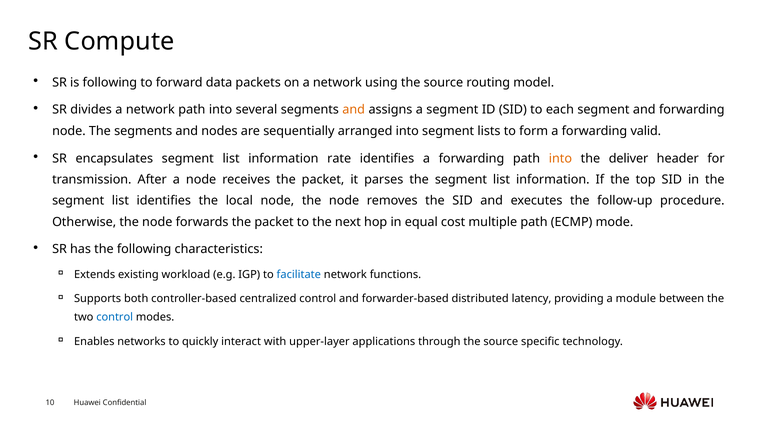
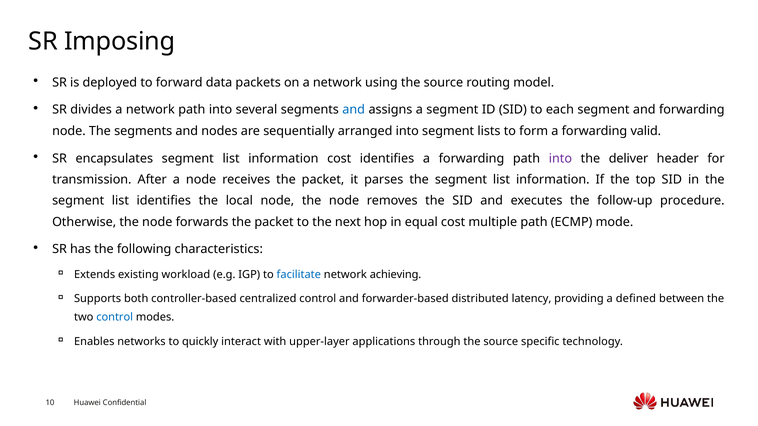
Compute: Compute -> Imposing (120, 41)
is following: following -> deployed (110, 82)
and colour: orange -> blue (354, 110)
information rate: rate -> cost (339, 159)
into colour: orange -> purple (560, 159)
functions: functions -> achieving (396, 275)
module: module -> defined (636, 299)
